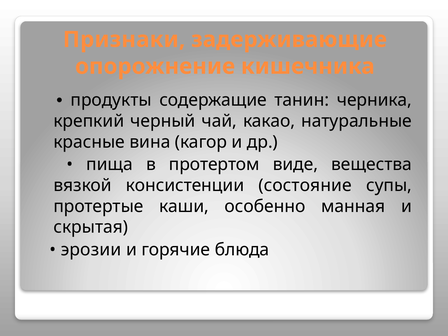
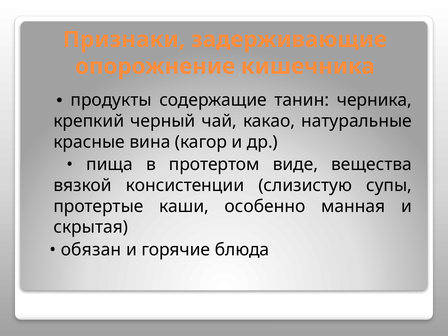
состояние: состояние -> слизистую (305, 185)
эрозии: эрозии -> обязан (91, 250)
